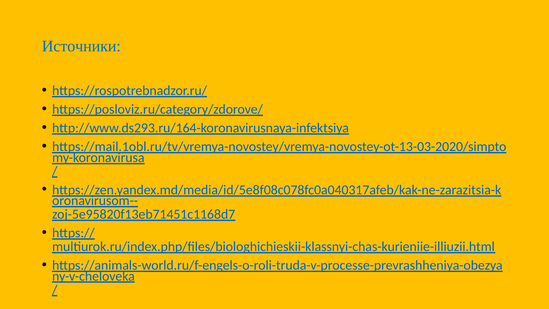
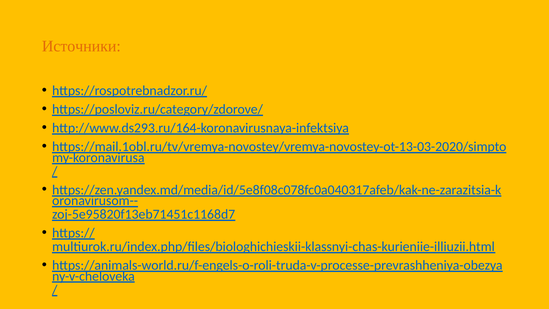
Источники colour: blue -> orange (81, 46)
